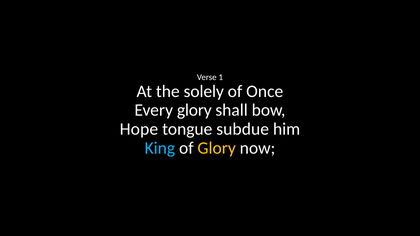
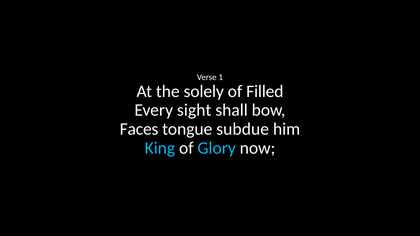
Once: Once -> Filled (265, 91)
Every glory: glory -> sight (194, 110)
Hope: Hope -> Faces (139, 129)
Glory colour: yellow -> light blue (217, 148)
